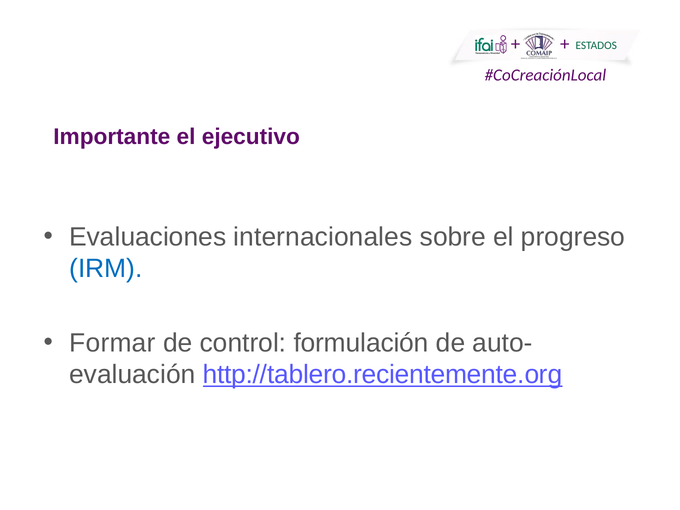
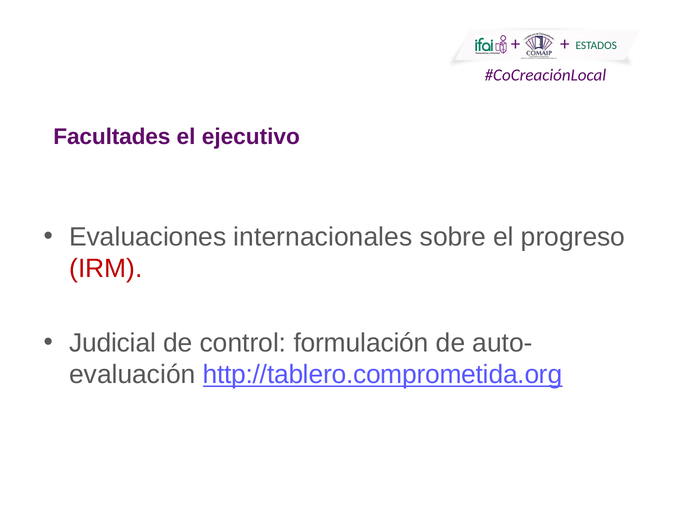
Importante: Importante -> Facultades (112, 137)
IRM colour: blue -> red (106, 269)
Formar: Formar -> Judicial (113, 343)
http://tablero.recientemente.org: http://tablero.recientemente.org -> http://tablero.comprometida.org (383, 375)
